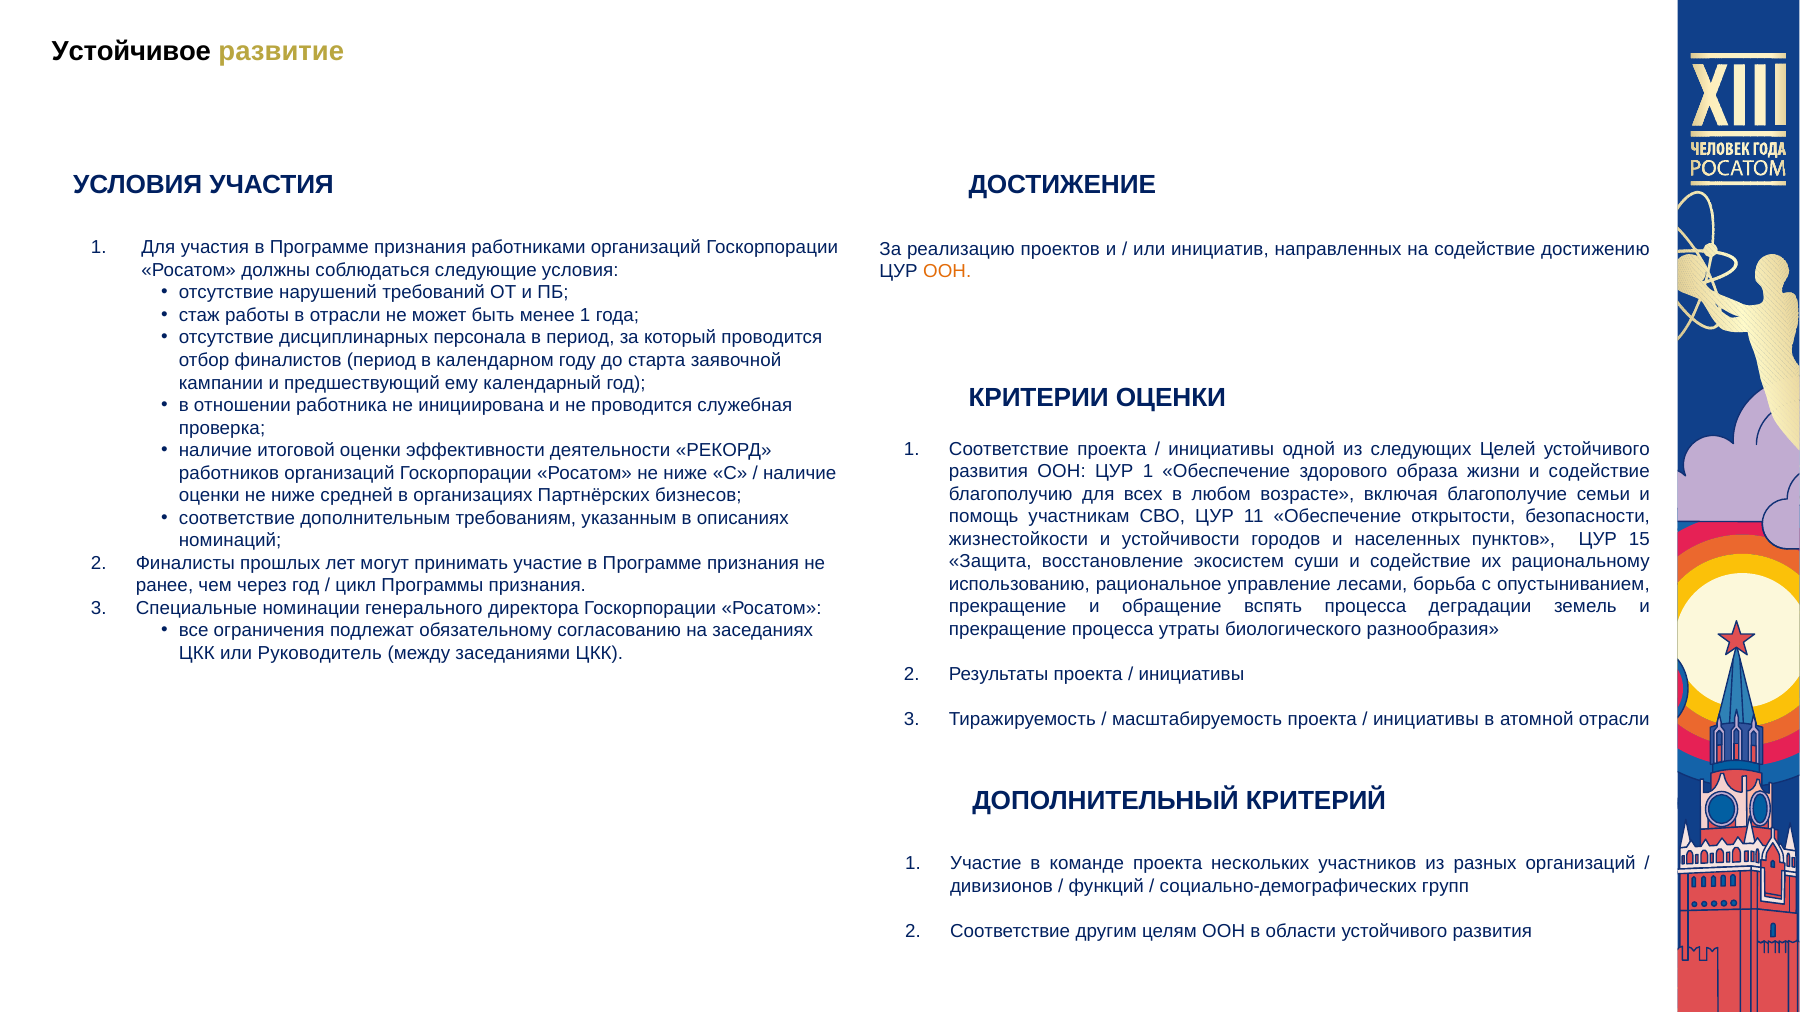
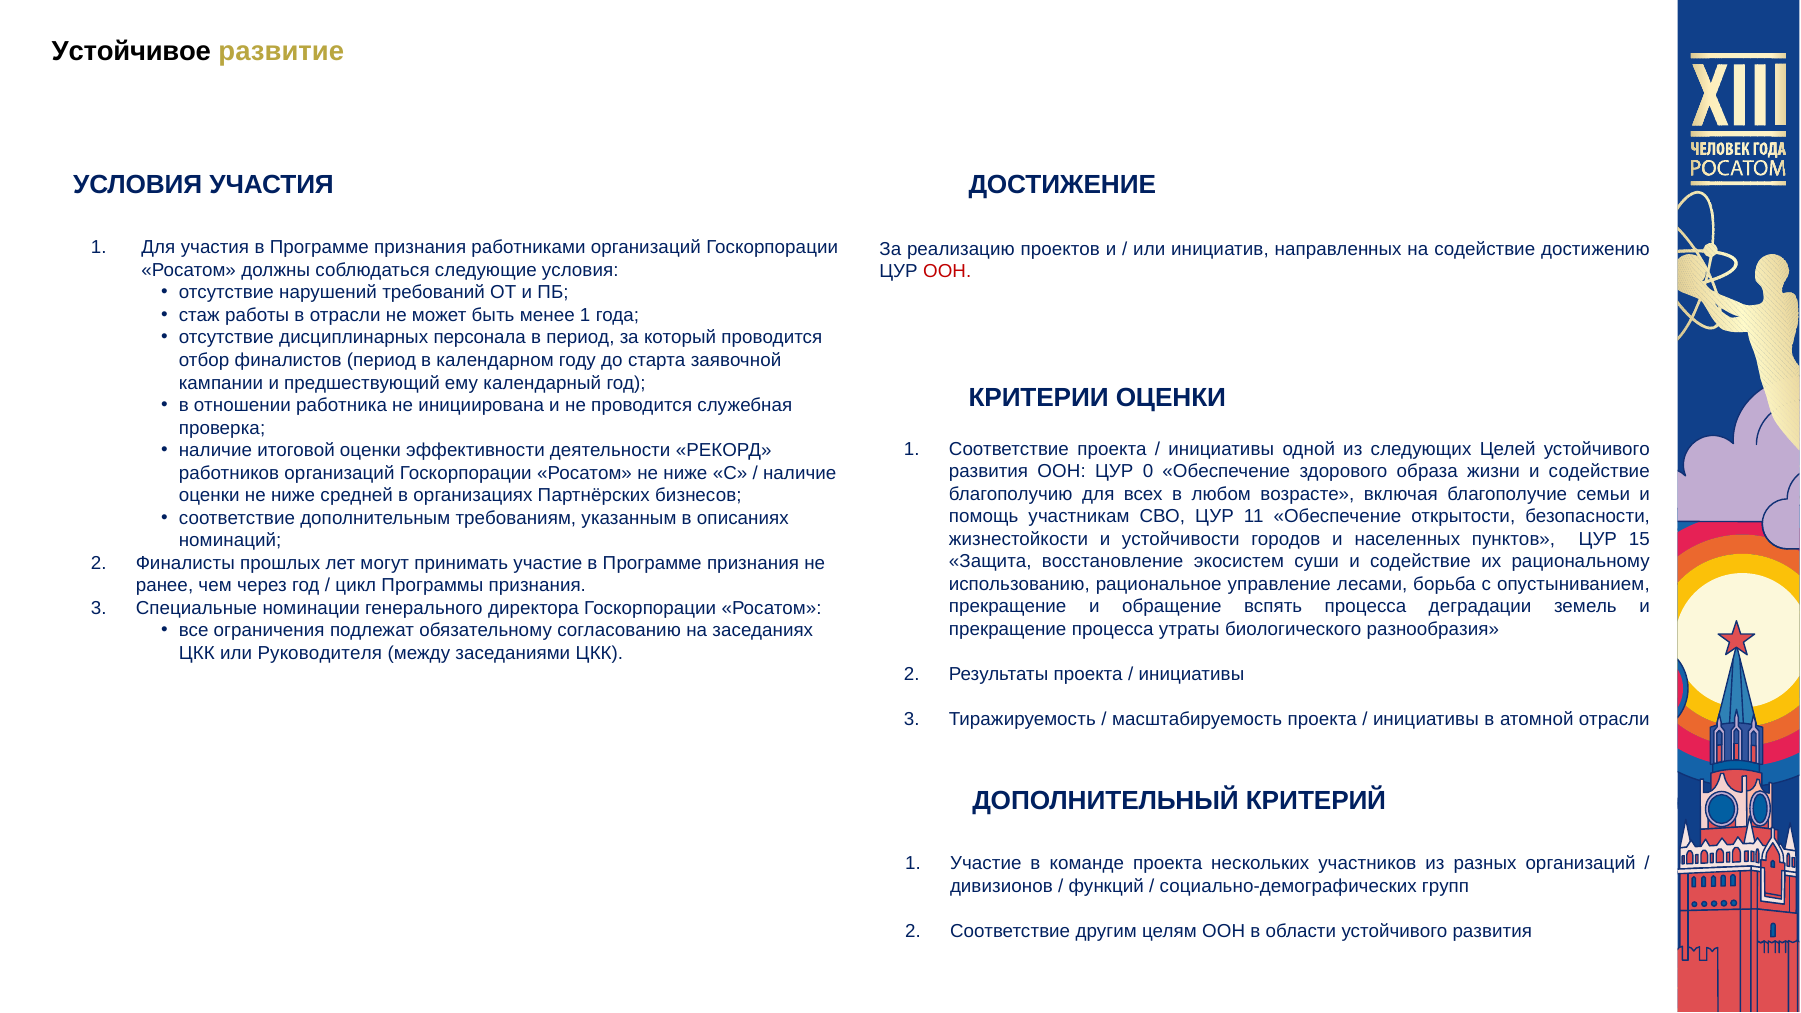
ООН colour: orange -> red (947, 272)
ЦУР 1: 1 -> 0 (1148, 471)
Руководитель: Руководитель -> Руководителя (320, 653)
